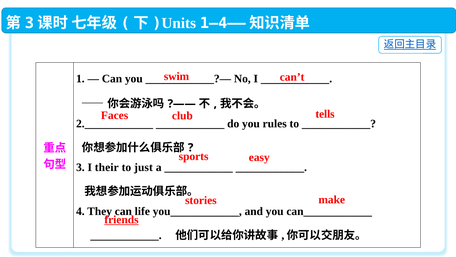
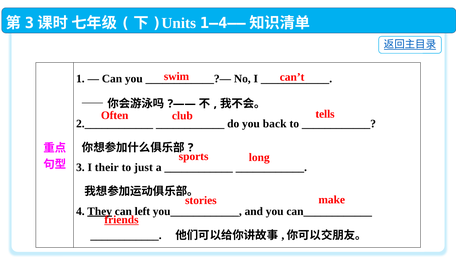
Faces: Faces -> Often (115, 115)
rules: rules -> back (275, 123)
easy: easy -> long (259, 157)
They underline: none -> present (100, 211)
life: life -> left (142, 211)
